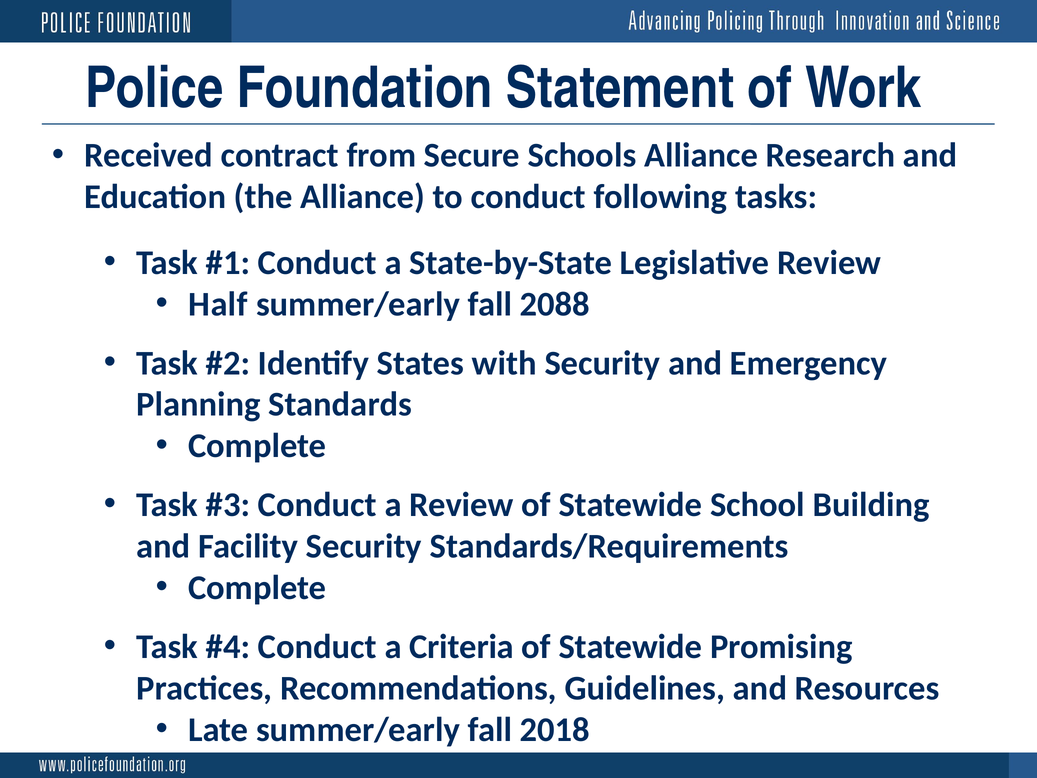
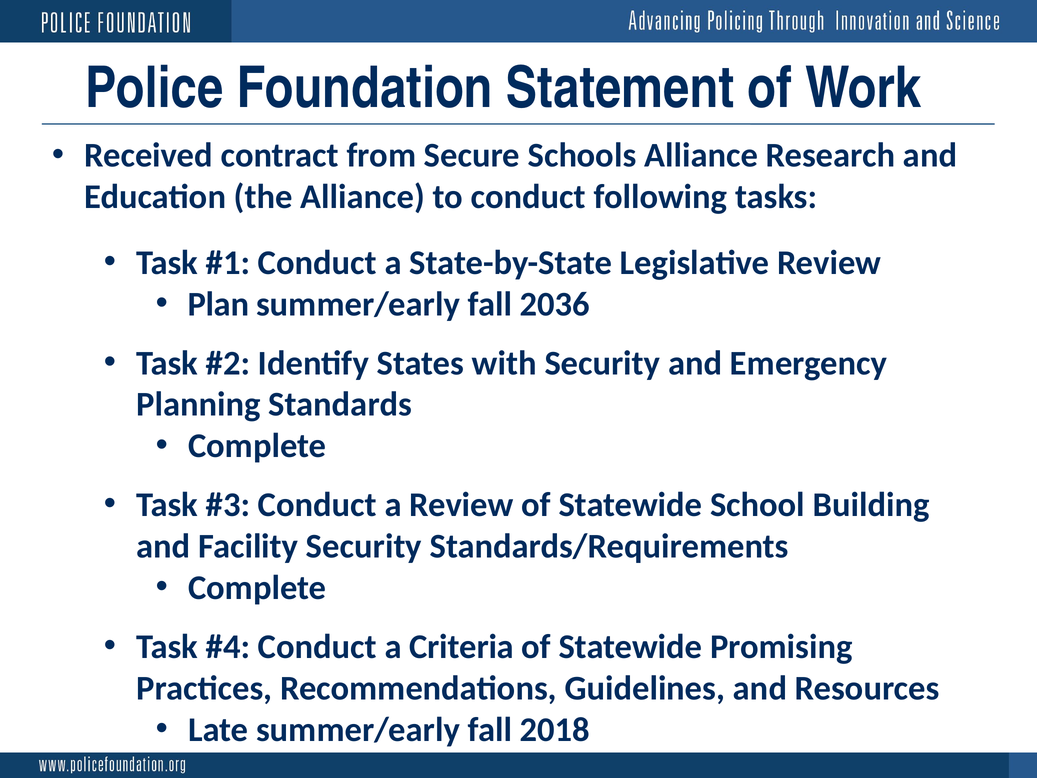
Half: Half -> Plan (218, 304)
2088: 2088 -> 2036 (555, 304)
